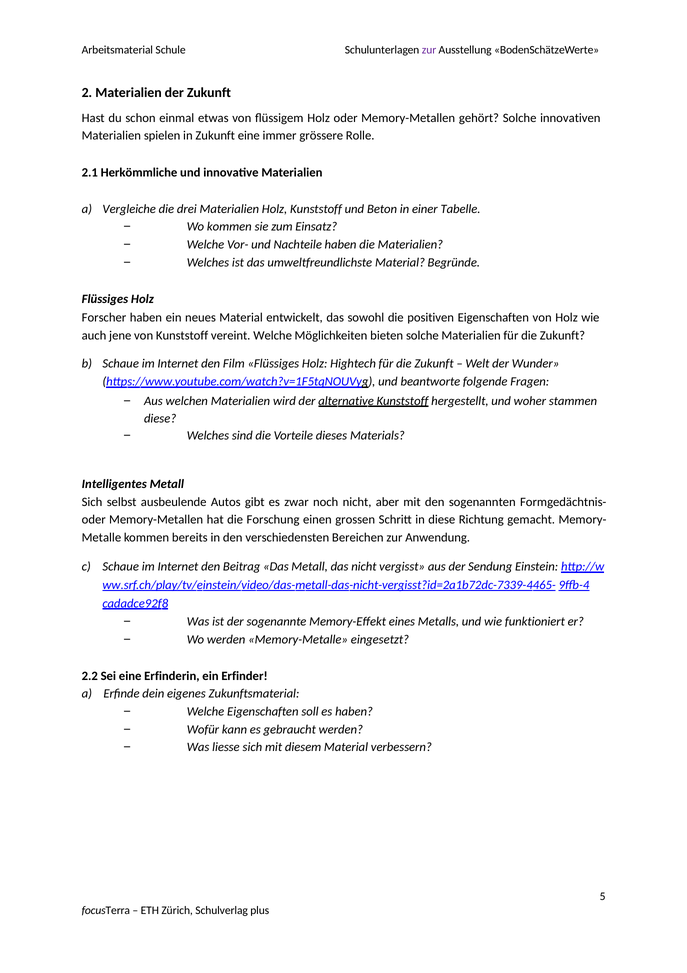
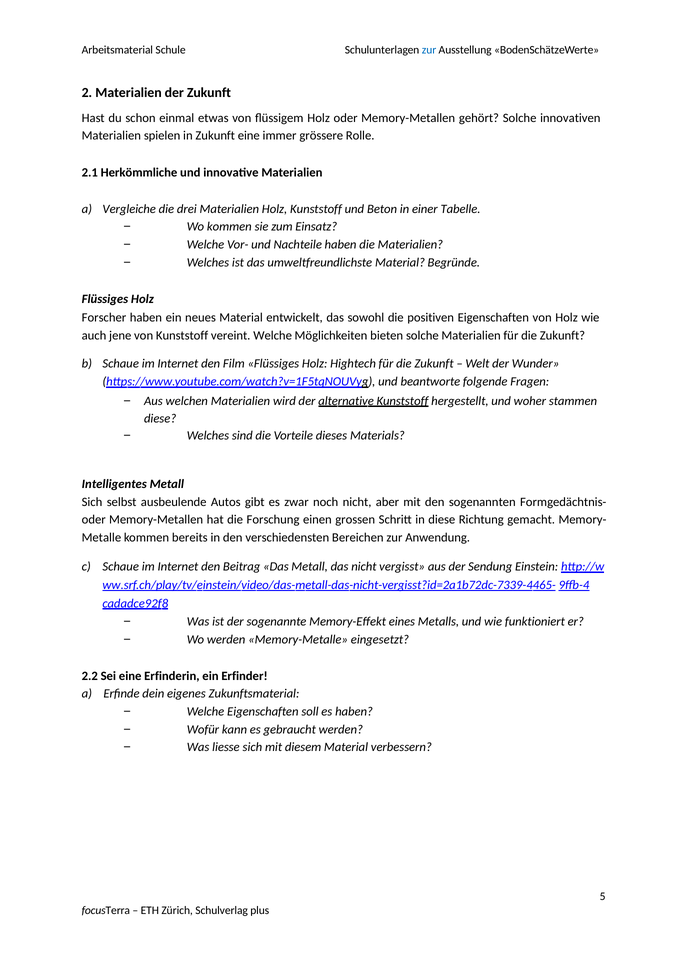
zur colour: purple -> blue (429, 50)
